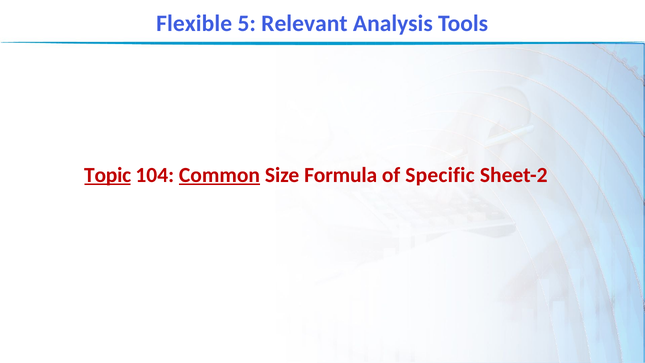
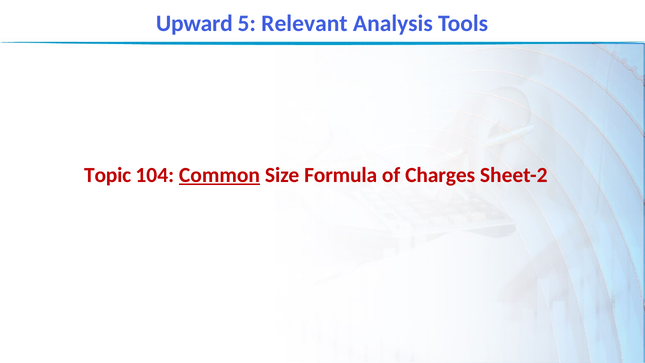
Flexible: Flexible -> Upward (194, 23)
Topic underline: present -> none (108, 175)
Specific: Specific -> Charges (440, 175)
